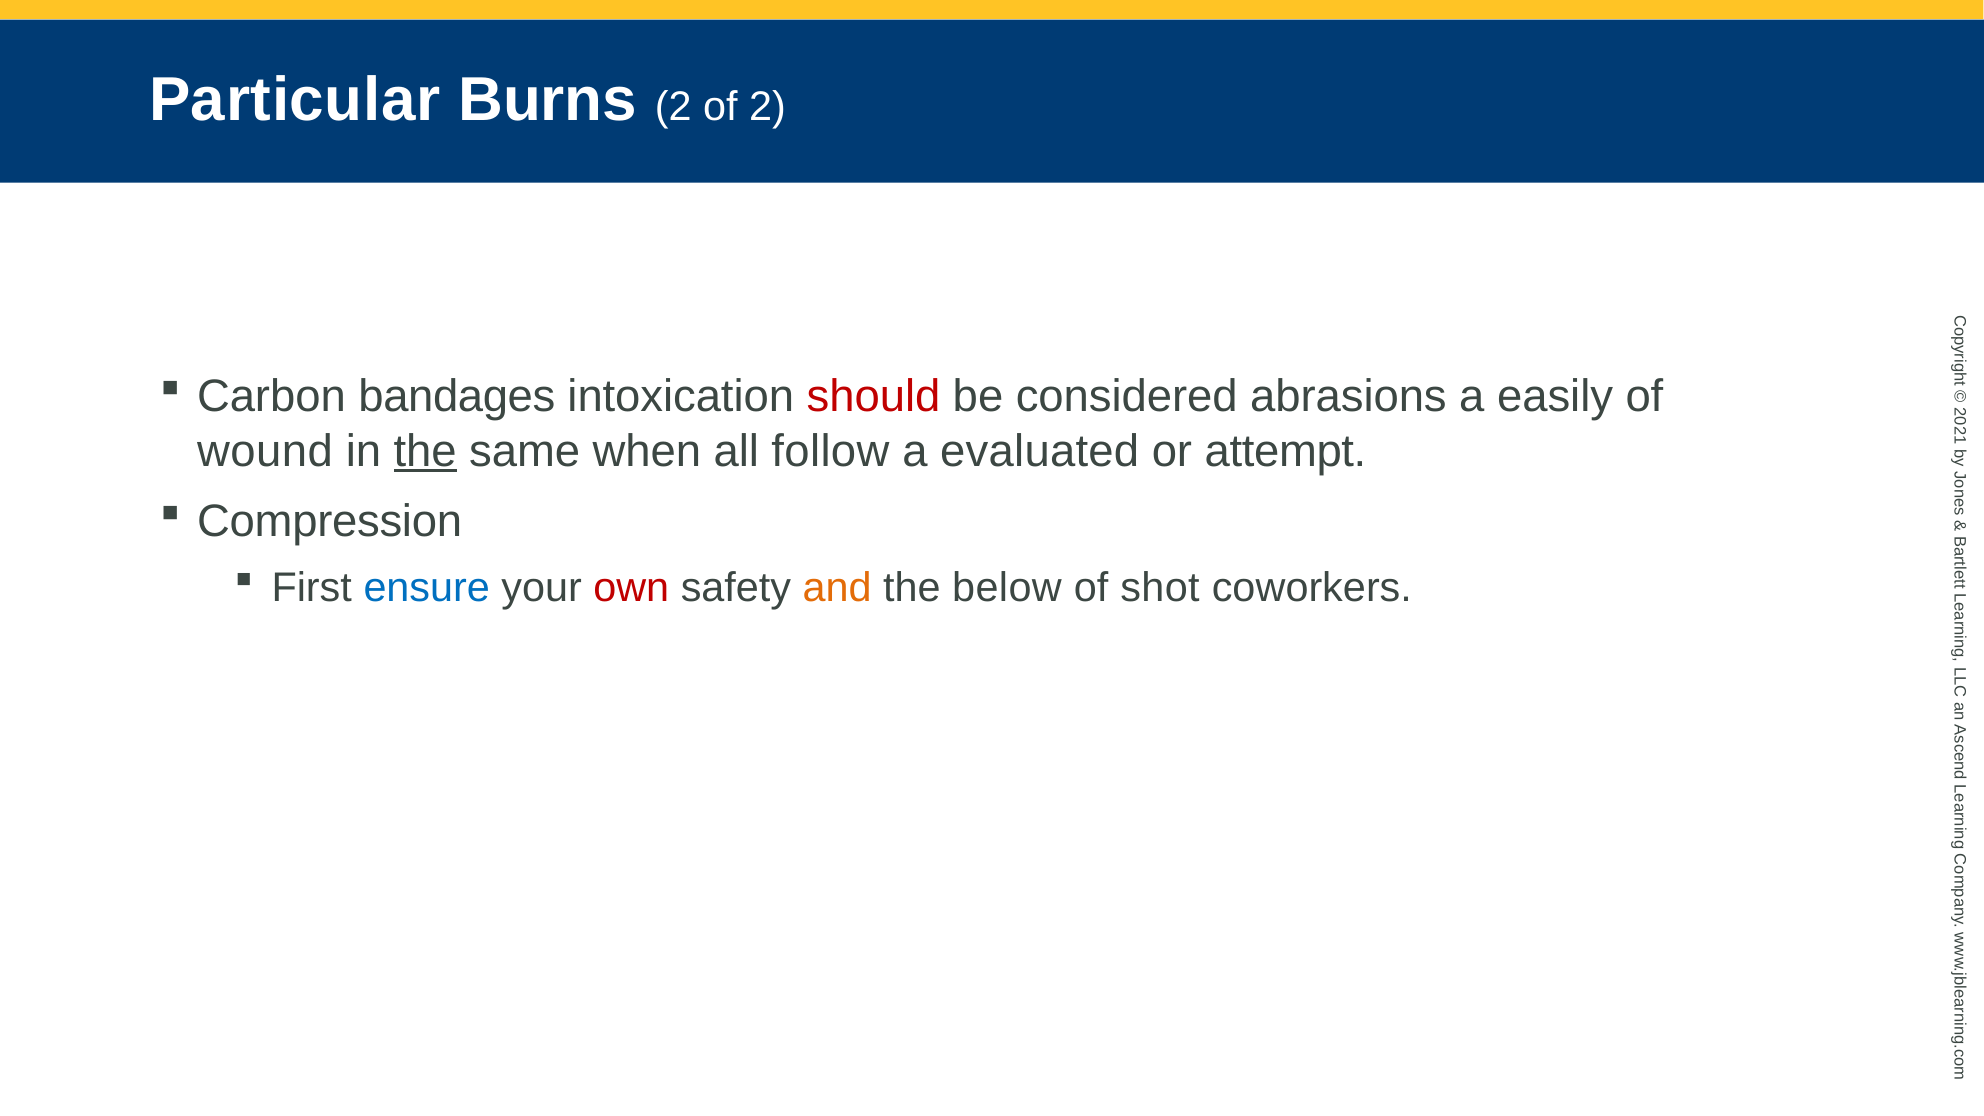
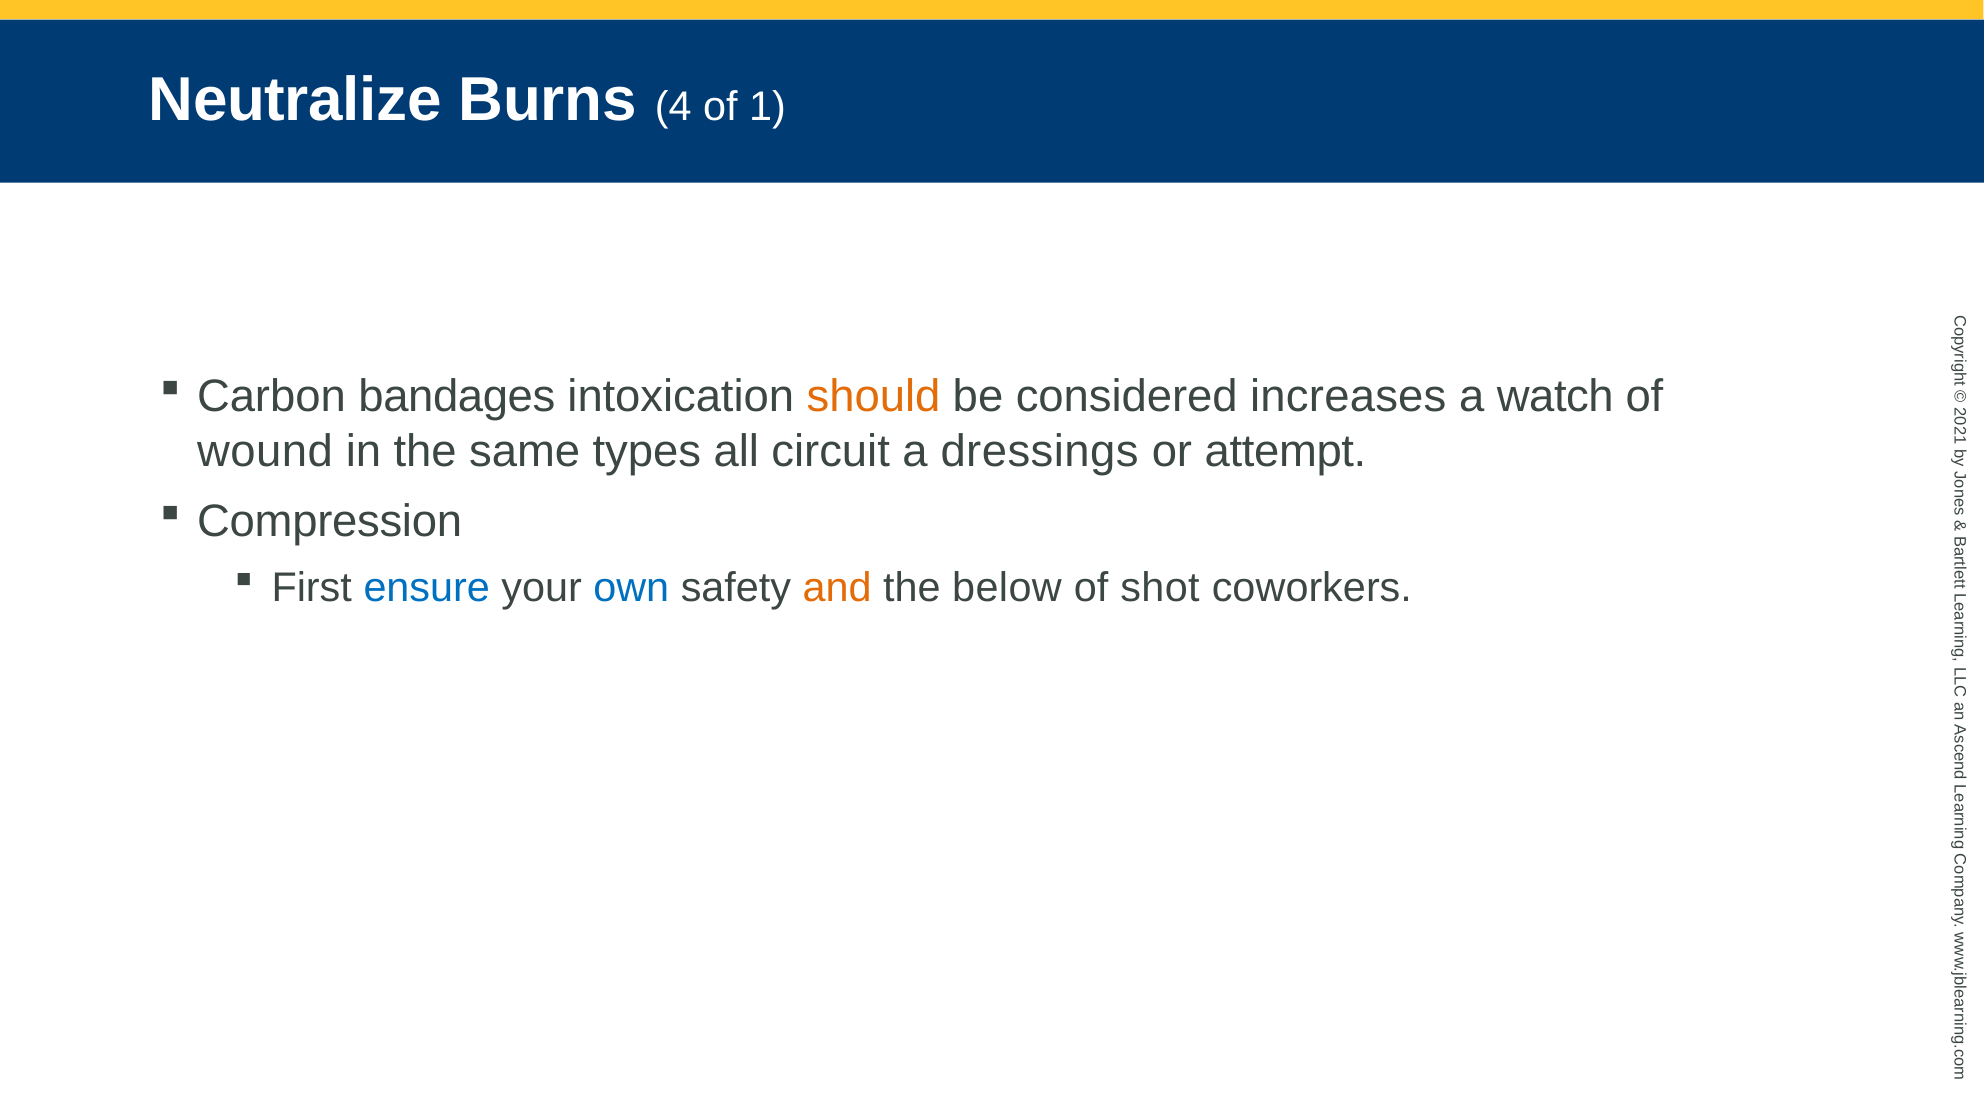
Particular: Particular -> Neutralize (295, 100)
Burns 2: 2 -> 4 (673, 107)
of 2: 2 -> 1 (767, 107)
should colour: red -> orange (873, 396)
abrasions: abrasions -> increases (1348, 396)
easily: easily -> watch (1555, 396)
the underline: present -> none (425, 451)
when: when -> types (647, 451)
follow: follow -> circuit (831, 451)
evaluated: evaluated -> dressings (1040, 451)
own colour: red -> blue (631, 588)
